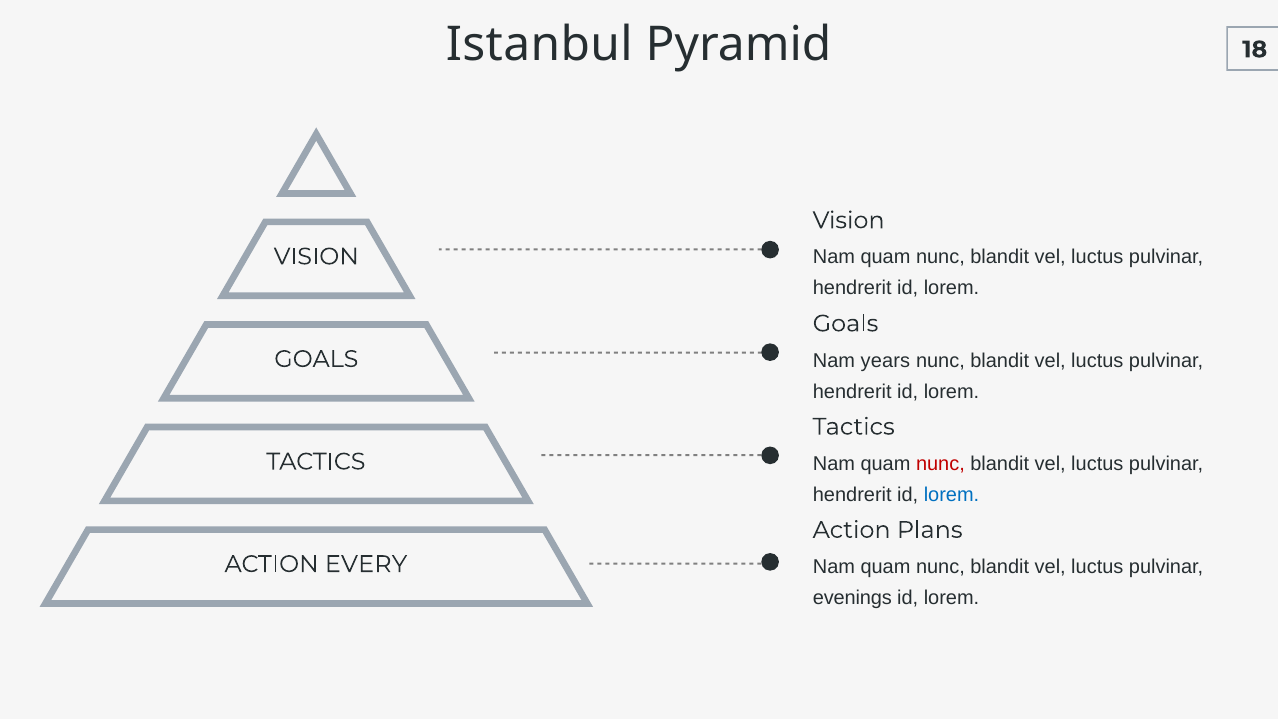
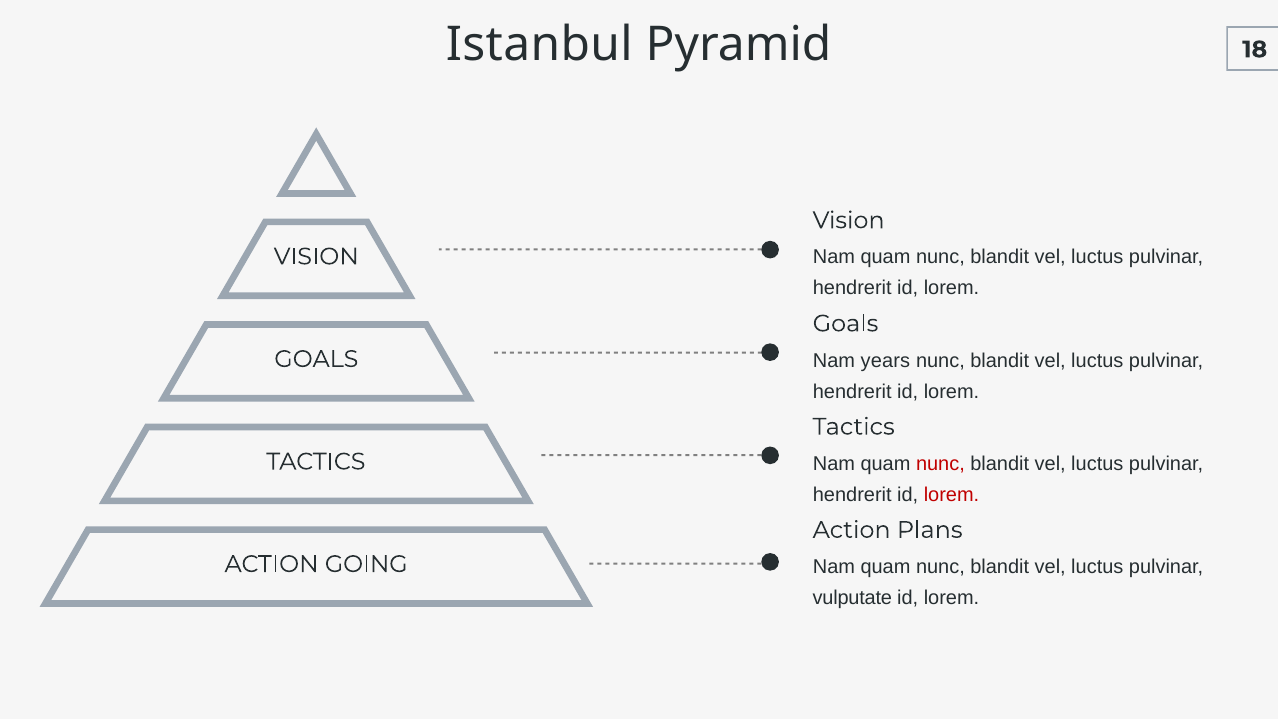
lorem colour: blue -> red (951, 495)
EVERY: EVERY -> GOING (366, 564)
evenings: evenings -> vulputate (852, 598)
